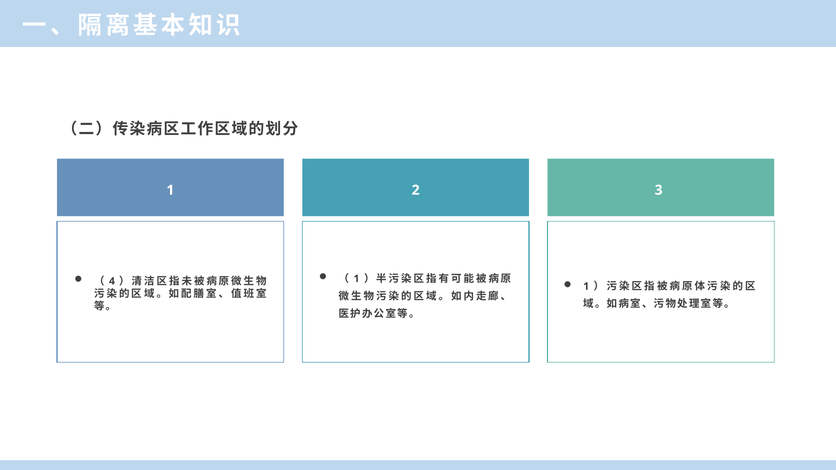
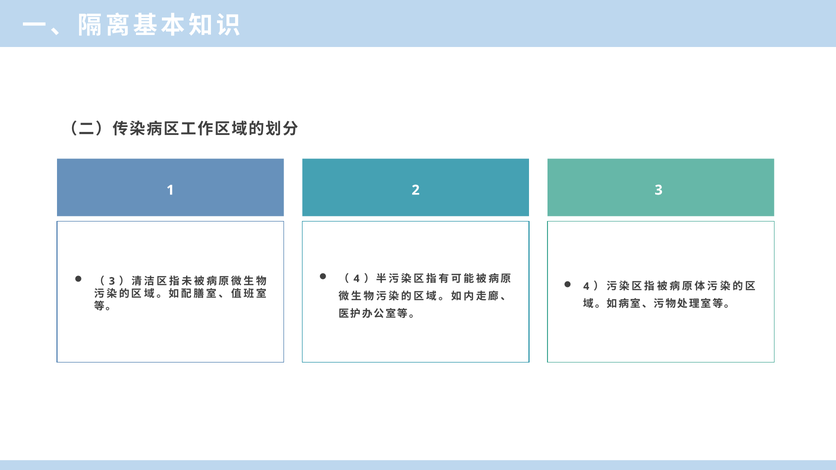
1: 1 -> 4 (357, 279)
4: 4 -> 3 (112, 281)
1: 1 -> 4 (586, 287)
